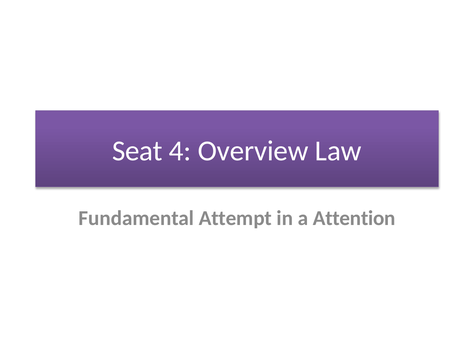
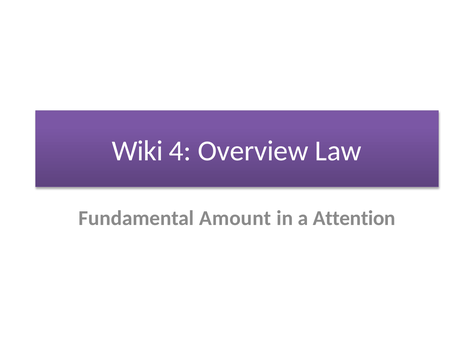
Seat: Seat -> Wiki (137, 151)
Attempt: Attempt -> Amount (235, 218)
